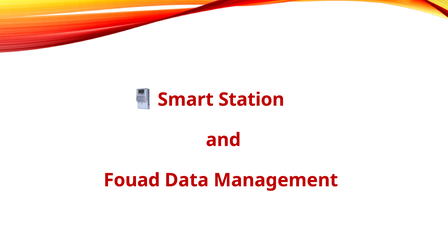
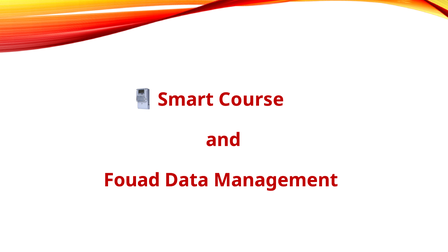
Station: Station -> Course (251, 100)
